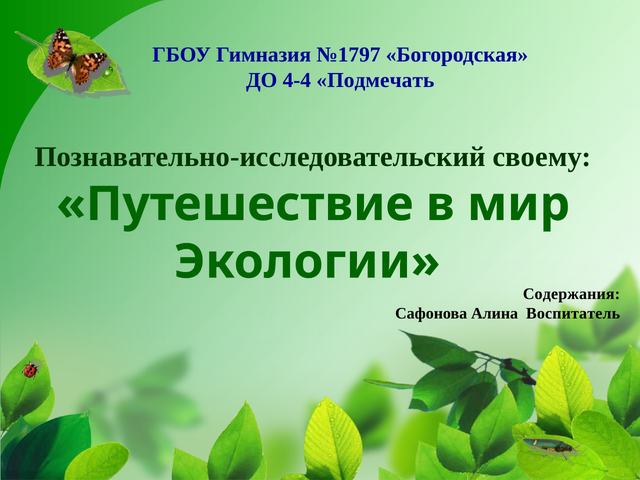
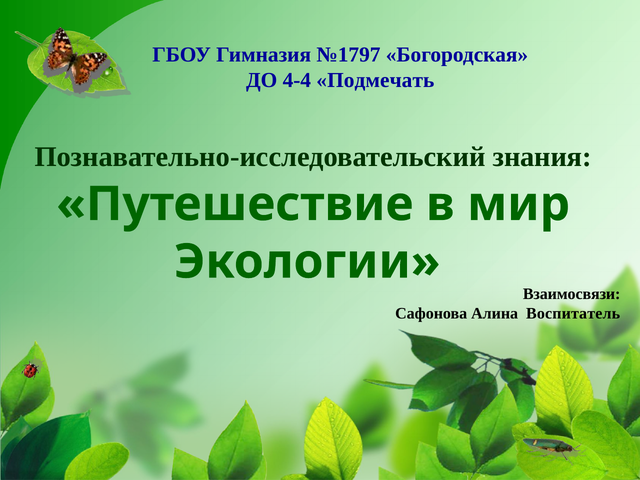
своему: своему -> знания (542, 157)
Содержания: Содержания -> Взаимосвязи (572, 294)
